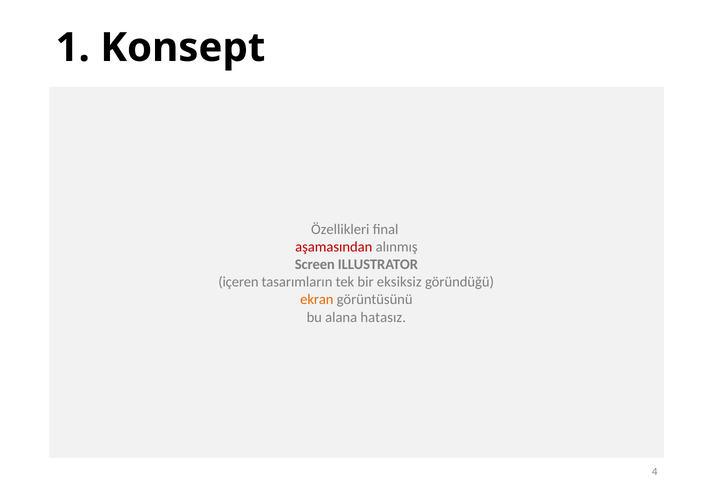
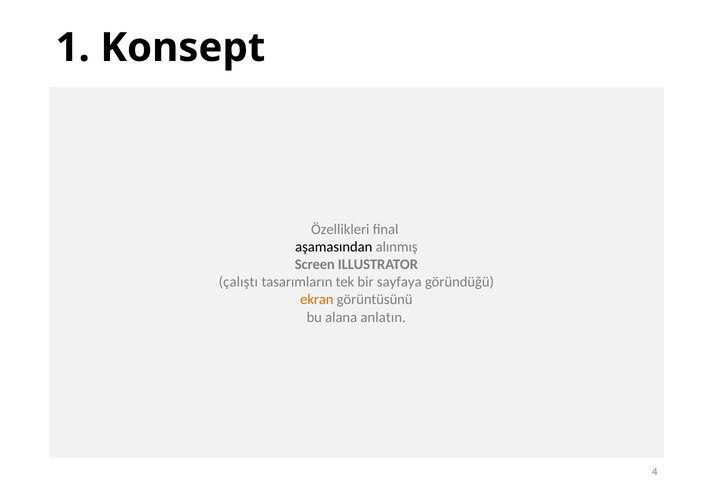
aşamasından colour: red -> black (334, 247)
içeren: içeren -> çalıştı (238, 282)
eksiksiz: eksiksiz -> sayfaya (399, 282)
hatasız: hatasız -> anlatın (383, 317)
